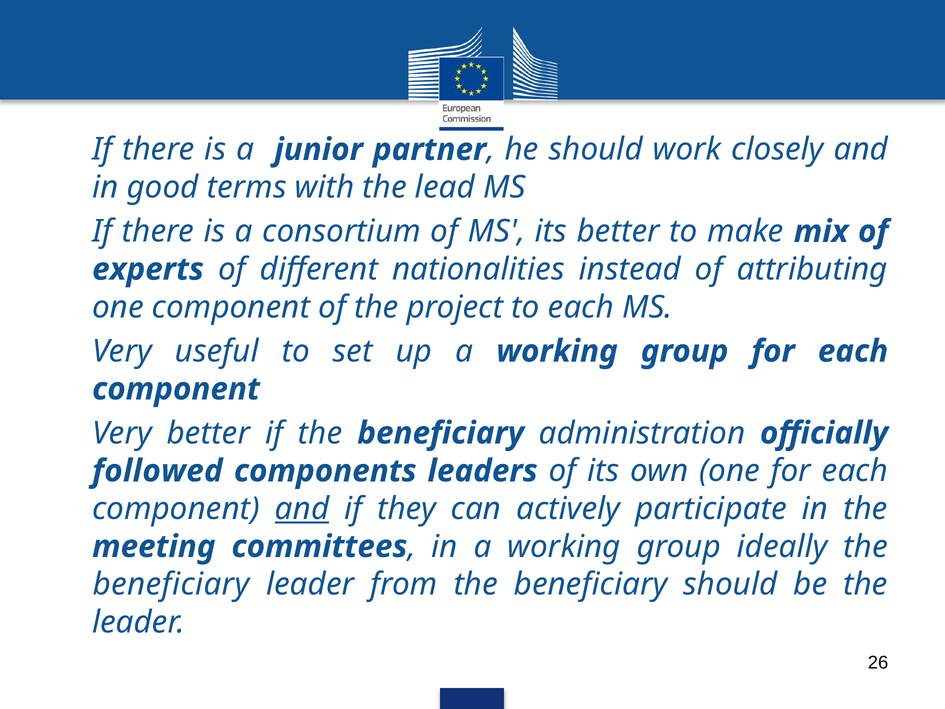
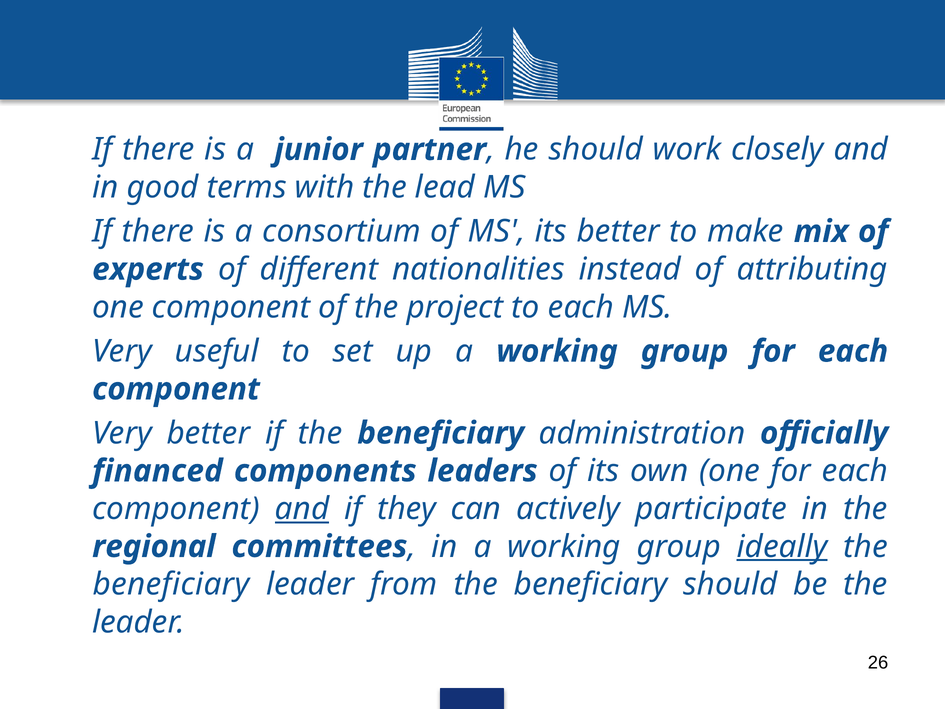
followed: followed -> financed (158, 471)
meeting: meeting -> regional (154, 546)
ideally underline: none -> present (782, 546)
